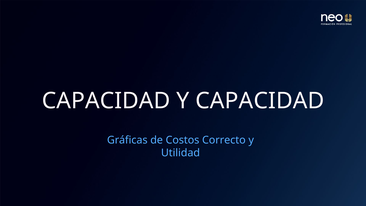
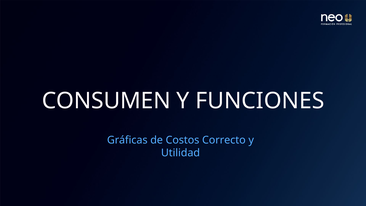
CAPACIDAD: CAPACIDAD -> CONSUMEN (106, 101)
Y CAPACIDAD: CAPACIDAD -> FUNCIONES (260, 101)
